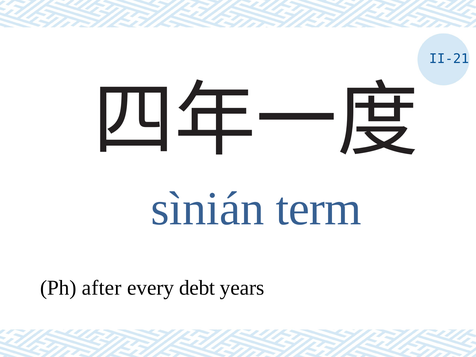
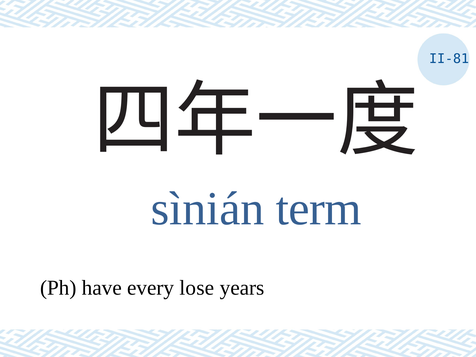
II-21: II-21 -> II-81 (449, 59)
after: after -> have (102, 288)
debt: debt -> lose (197, 288)
